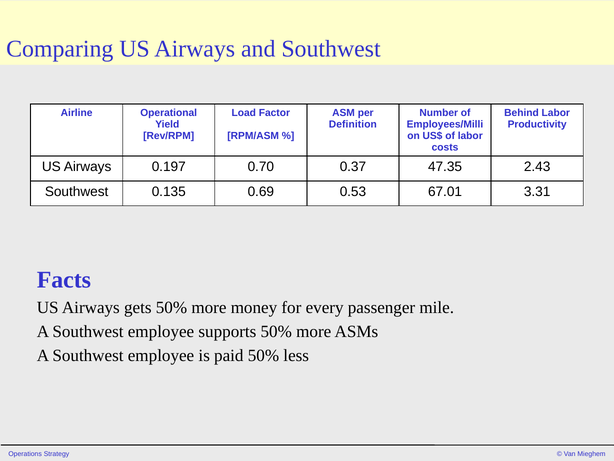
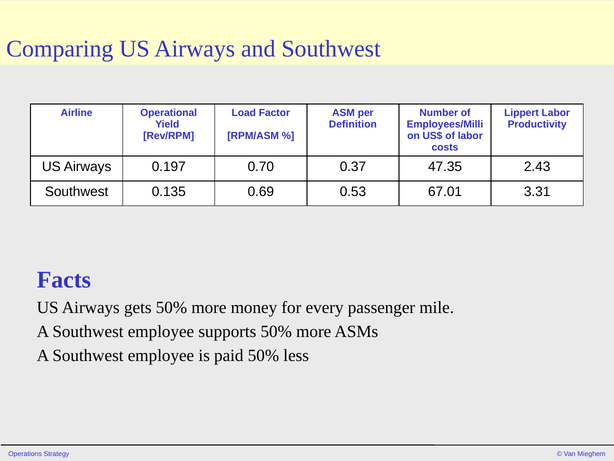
Behind: Behind -> Lippert (522, 113)
